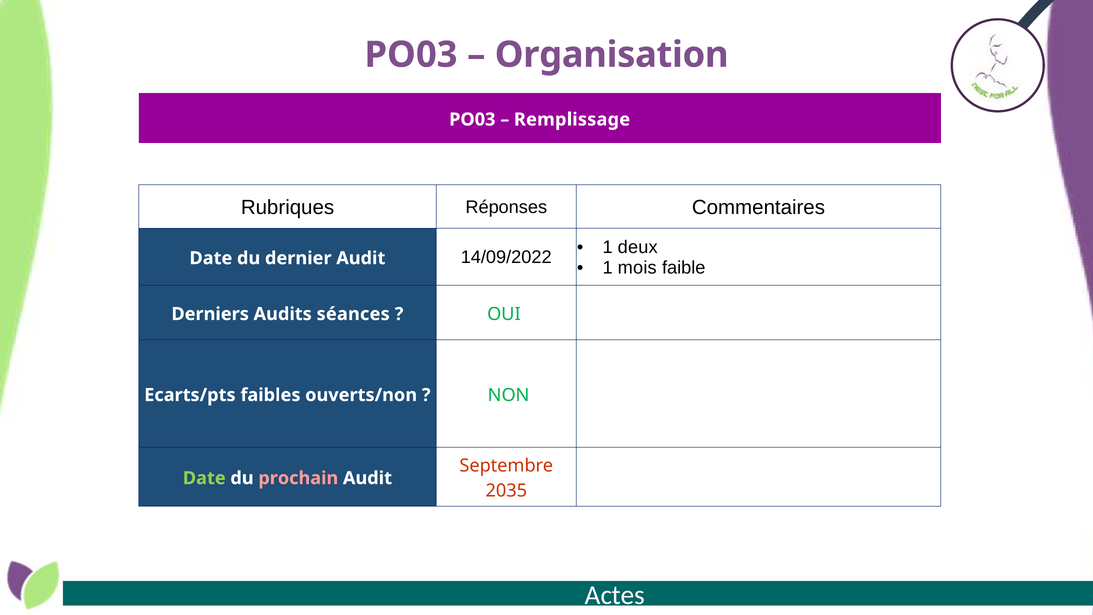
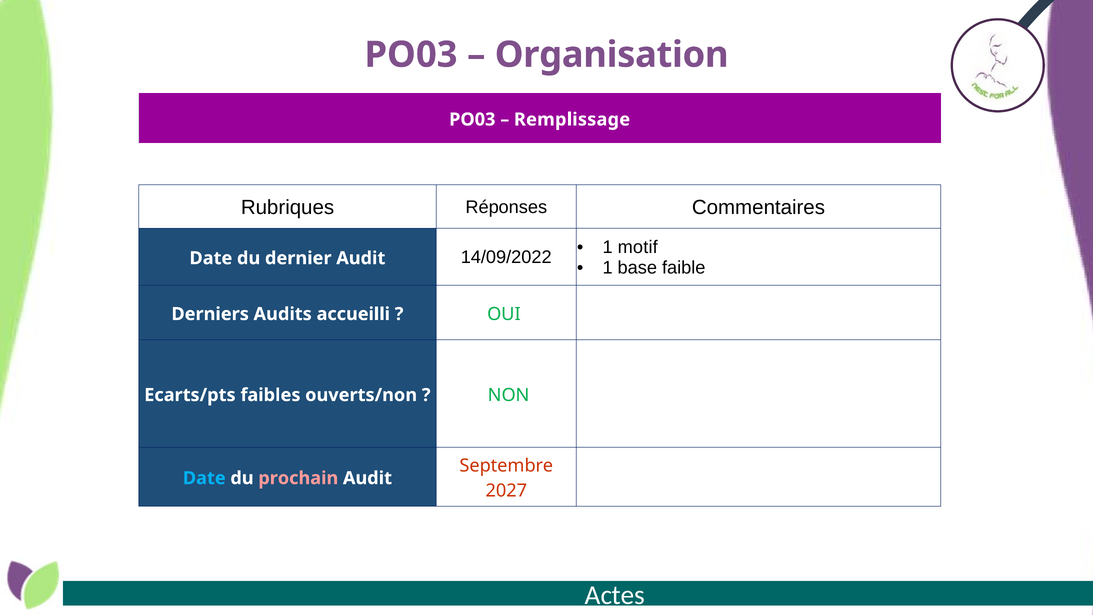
deux: deux -> motif (638, 247)
mois: mois -> base (637, 268)
séances: séances -> accueilli (353, 314)
Date colour: light green -> light blue (204, 478)
2035: 2035 -> 2027 (506, 490)
